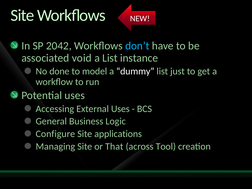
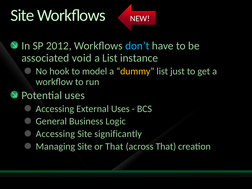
2042: 2042 -> 2012 (59, 46)
done: done -> hook (59, 71)
dummy colour: white -> yellow (135, 71)
Configure: Configure -> Accessing (55, 134)
applications: applications -> significantly (118, 134)
across Tool: Tool -> That (166, 146)
